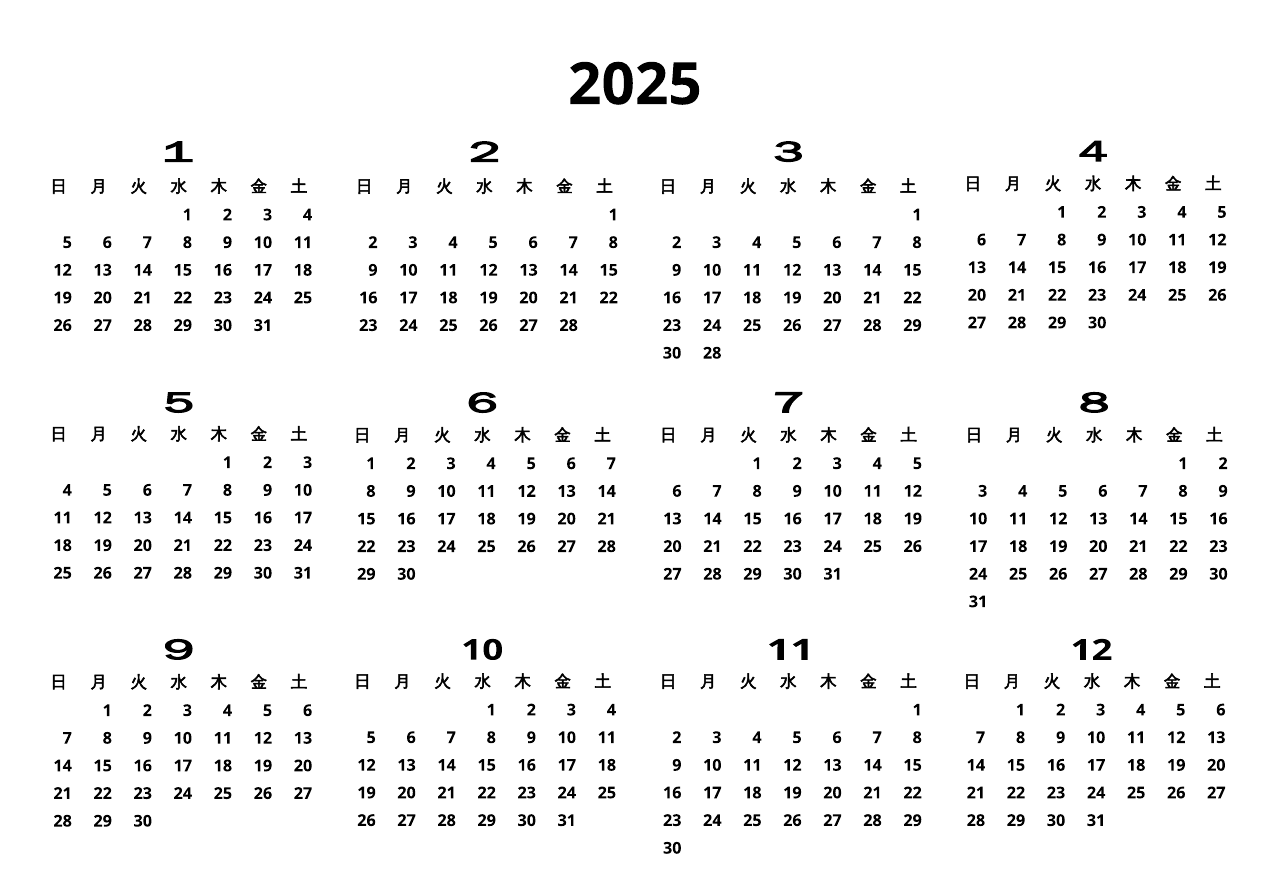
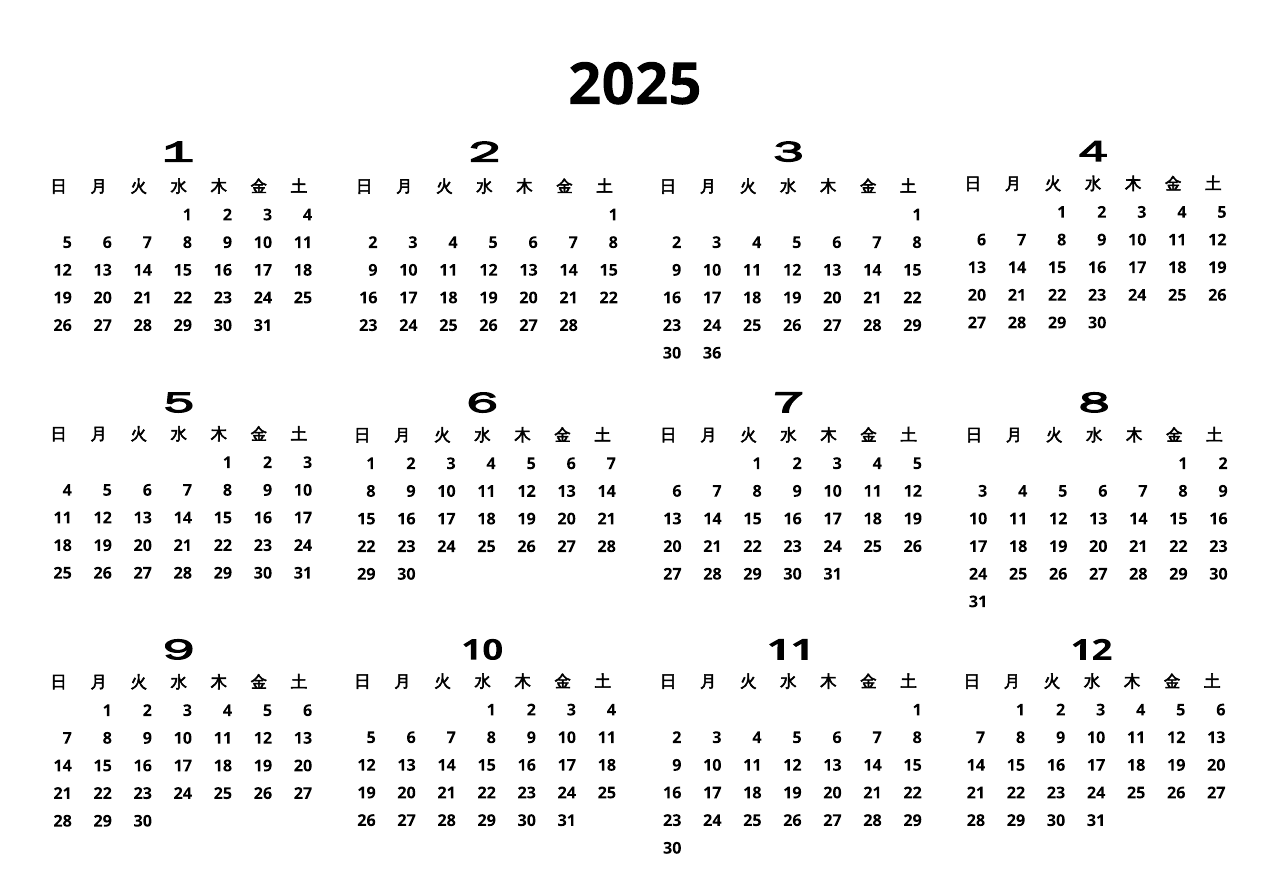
30 28: 28 -> 36 (712, 353)
